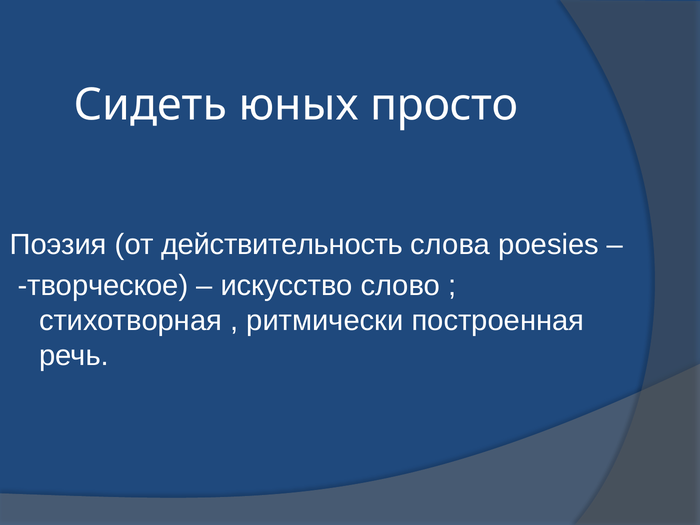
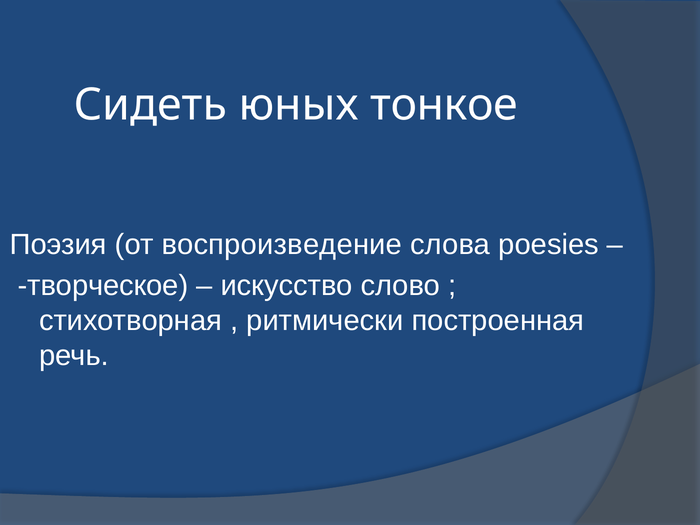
просто: просто -> тонкое (444, 105)
действительность: действительность -> воспроизведение (282, 245)
